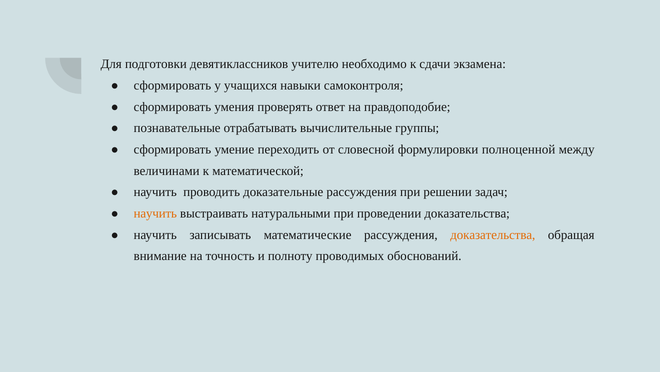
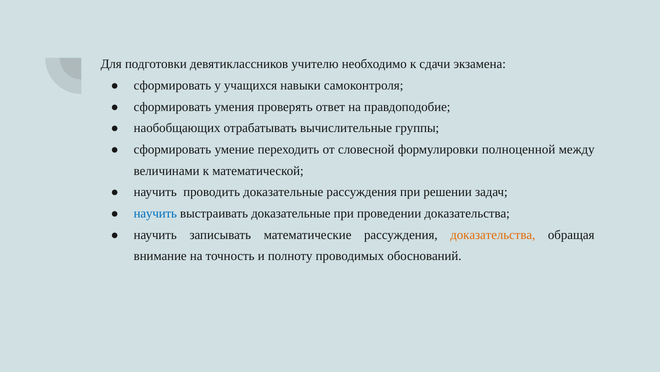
познавательные: познавательные -> наобобщающих (177, 128)
научить colour: orange -> blue (155, 213)
выстраивать натуральными: натуральными -> доказательные (291, 213)
